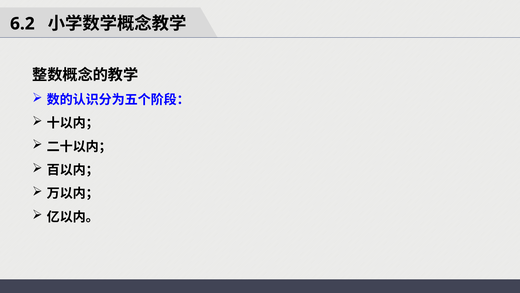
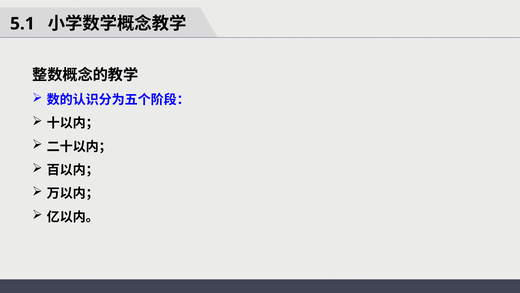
6.2: 6.2 -> 5.1 (22, 24)
